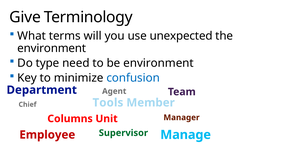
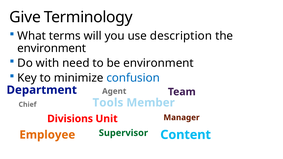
unexpected: unexpected -> description (181, 36)
type: type -> with (48, 63)
Columns: Columns -> Divisions (70, 119)
Manage: Manage -> Content (186, 135)
Employee colour: red -> orange (47, 135)
